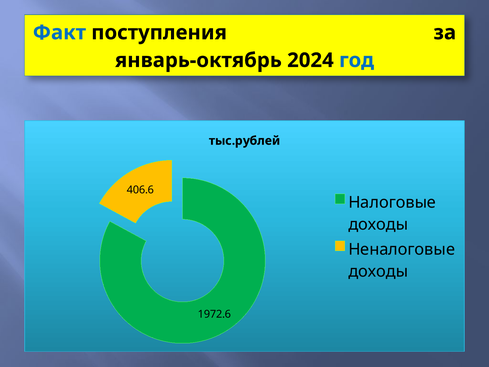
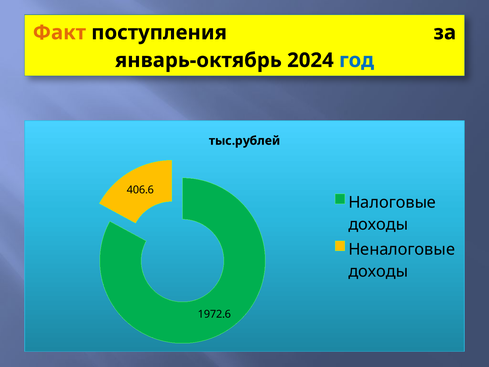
Факт colour: blue -> orange (59, 33)
